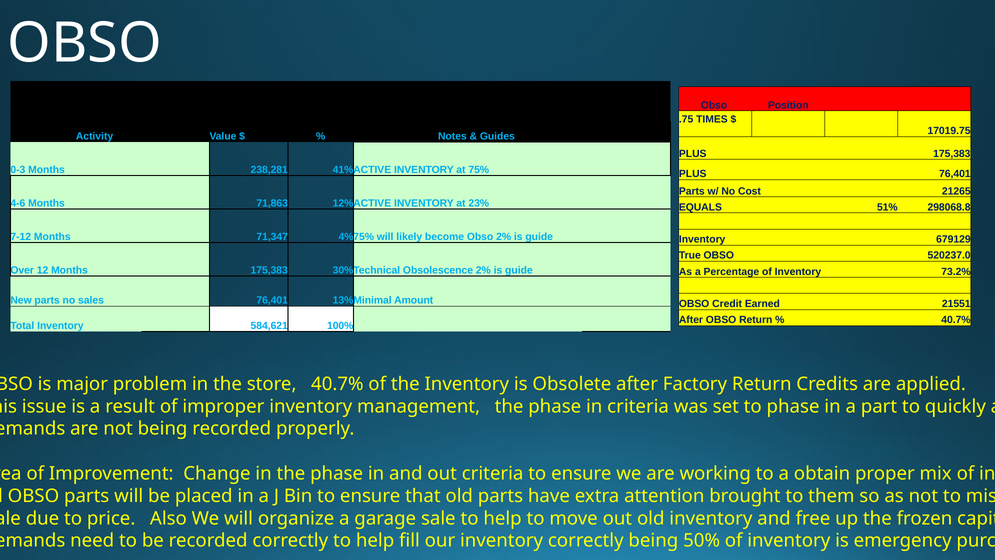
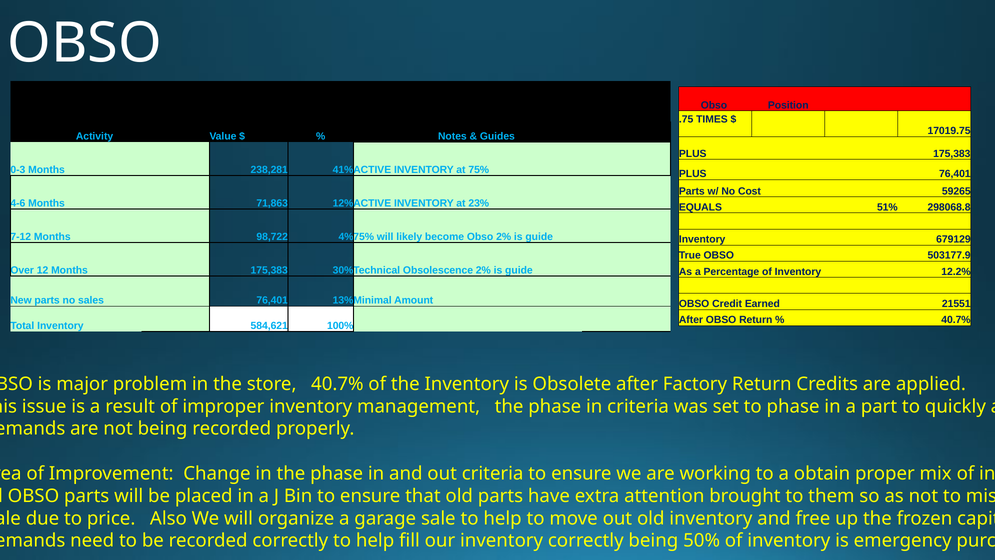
21265: 21265 -> 59265 (956, 191)
71,347: 71,347 -> 98,722 (272, 237)
520237.0: 520237.0 -> 503177.9 (949, 255)
73.2%: 73.2% -> 12.2% (956, 272)
